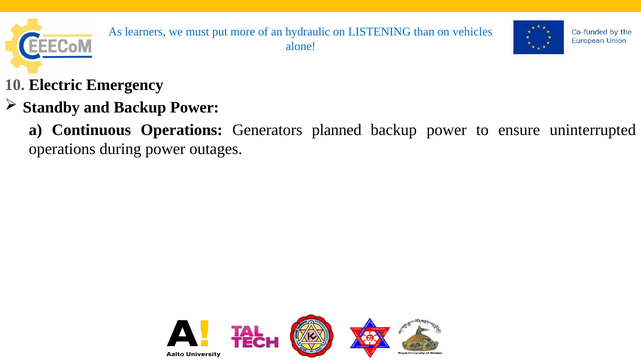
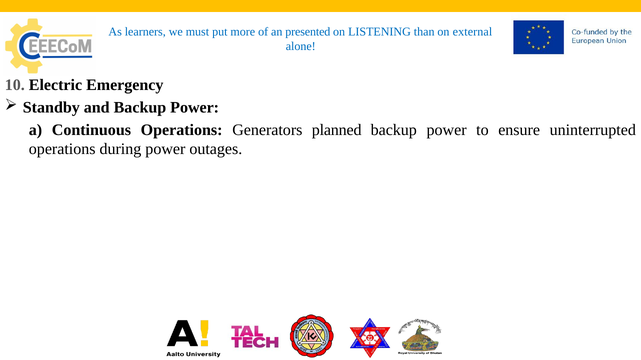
hydraulic: hydraulic -> presented (308, 32)
vehicles: vehicles -> external (472, 32)
